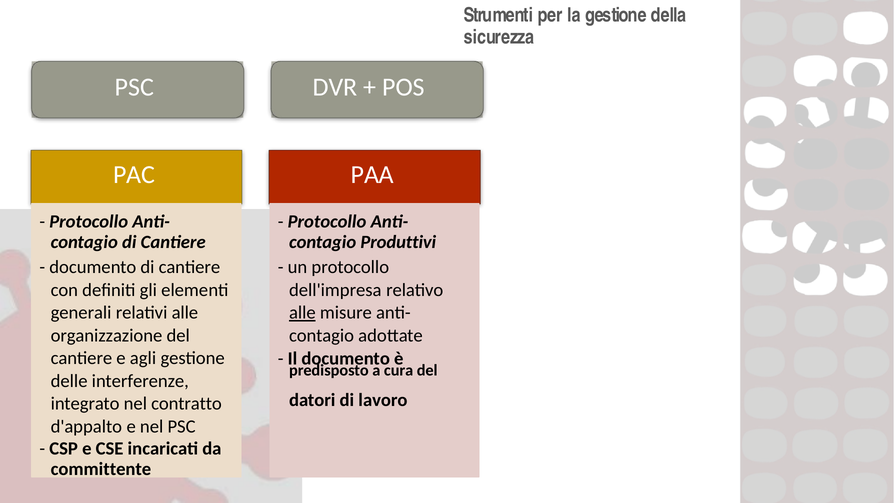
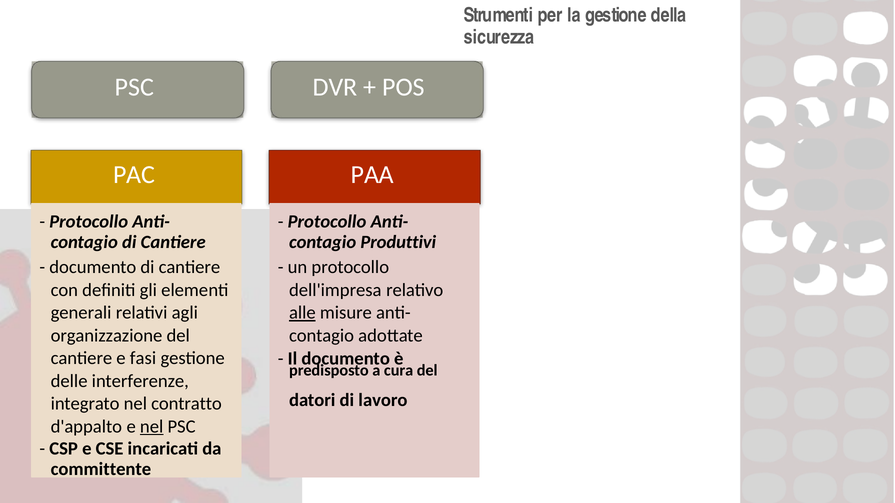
relativi alle: alle -> agli (185, 313)
agli: agli -> fasi (143, 359)
nel underline: none -> present (152, 427)
